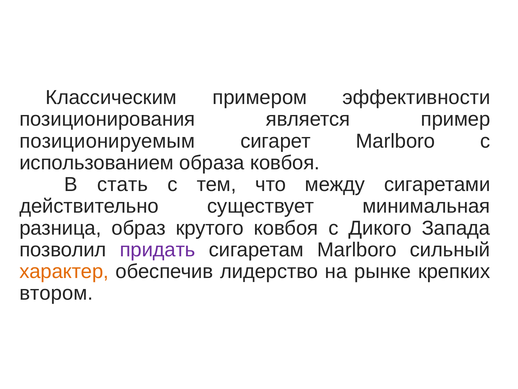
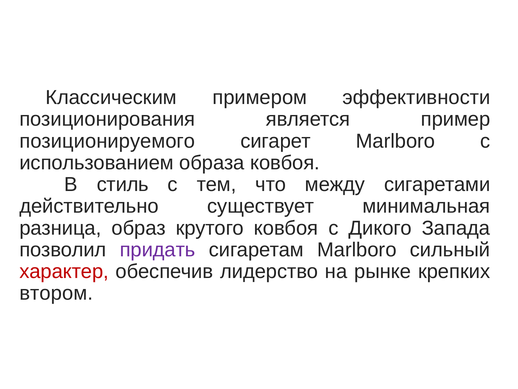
позиционируемым: позиционируемым -> позиционируемого (107, 141)
стать: стать -> стиль (123, 184)
характер colour: orange -> red (64, 271)
